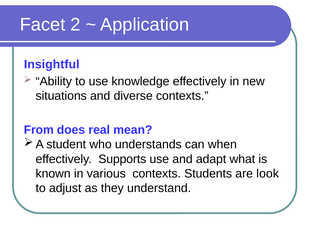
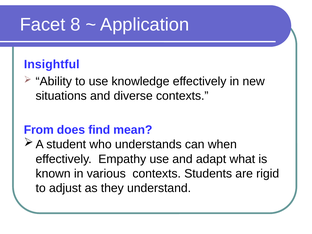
2: 2 -> 8 (75, 25)
real: real -> find (99, 130)
Supports: Supports -> Empathy (122, 159)
look: look -> rigid (268, 174)
